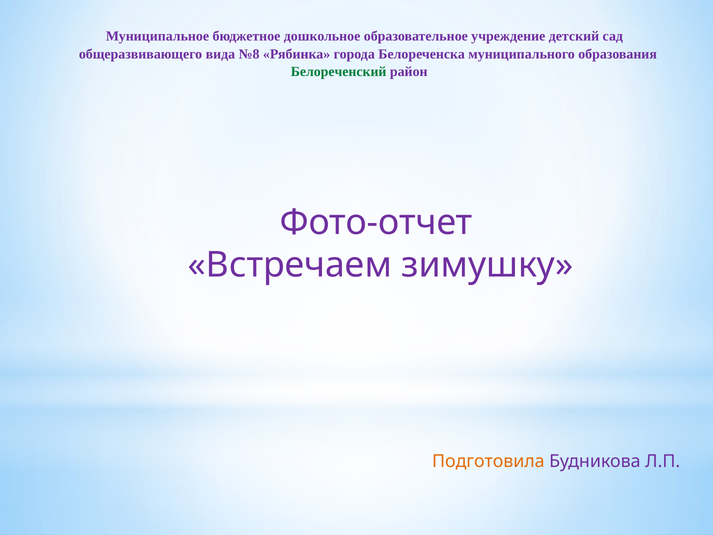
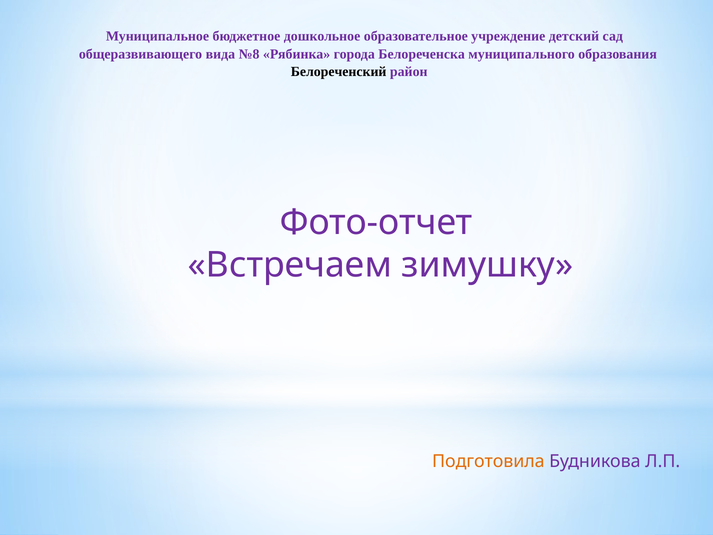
Белореченский colour: green -> black (339, 72)
